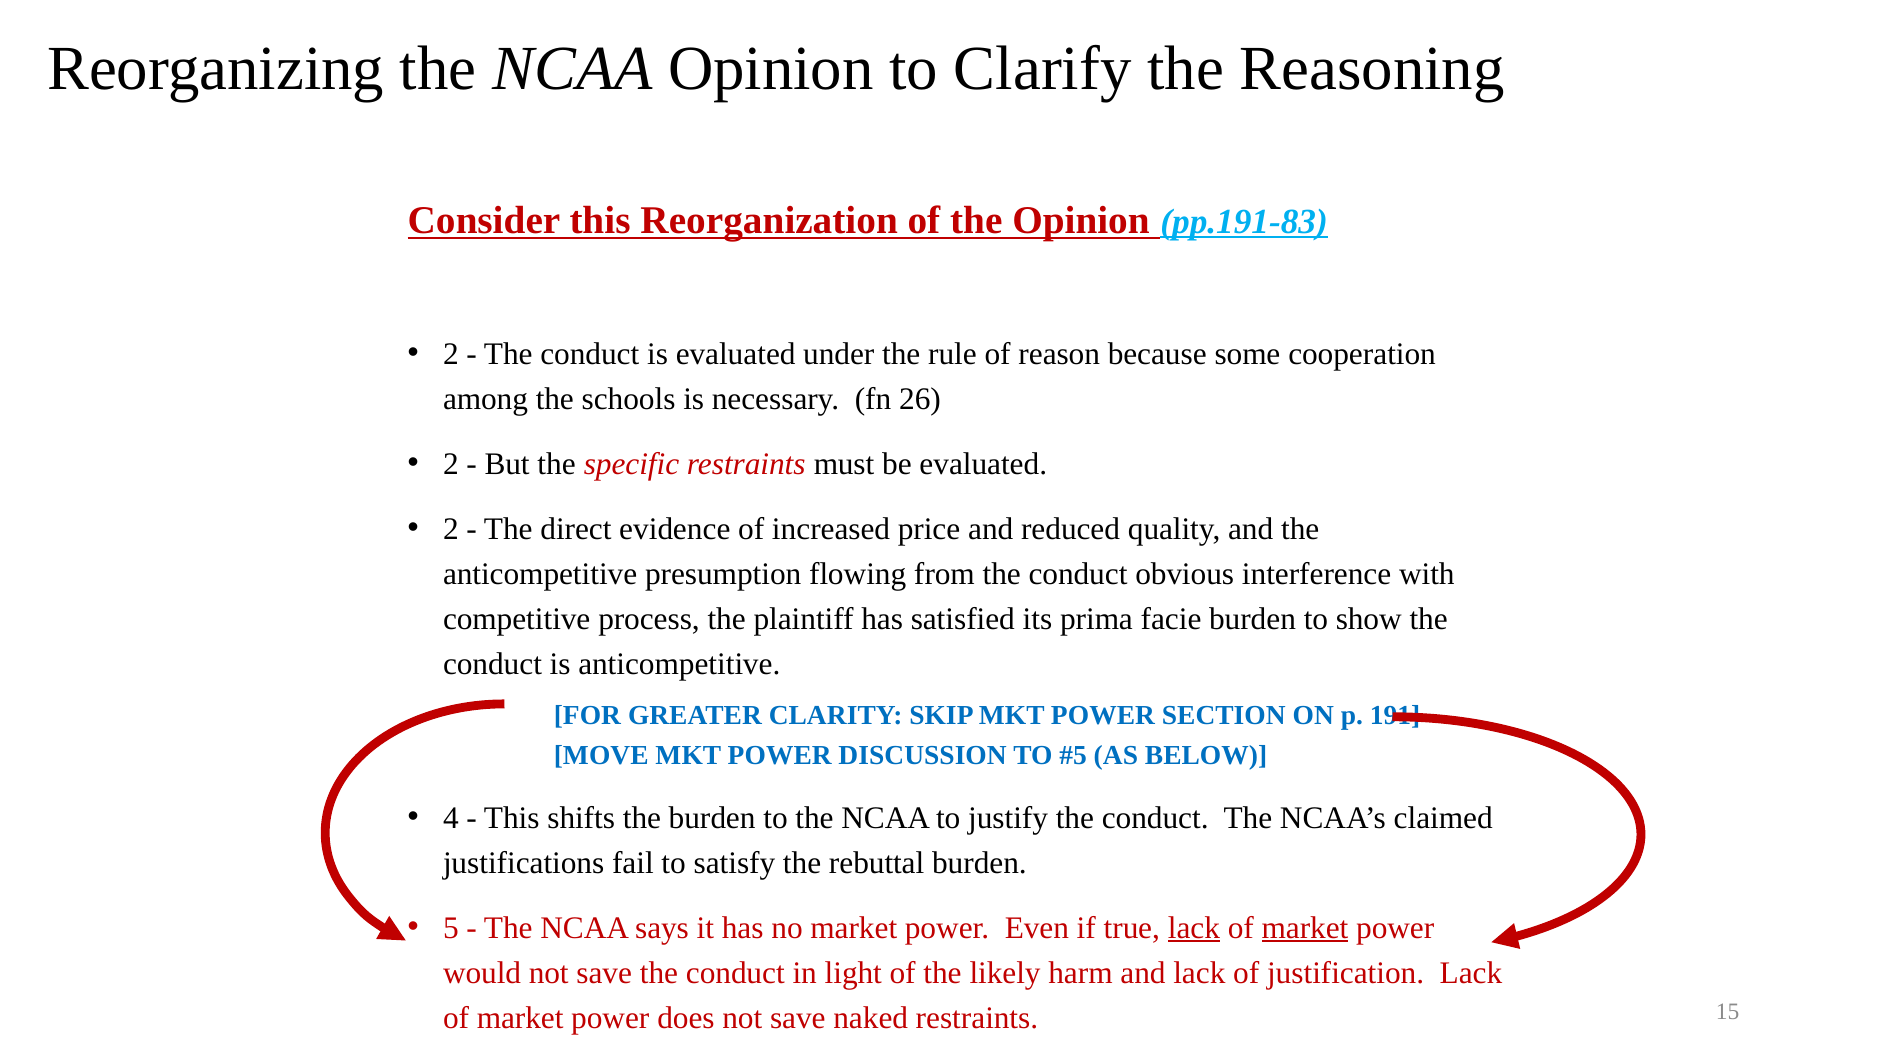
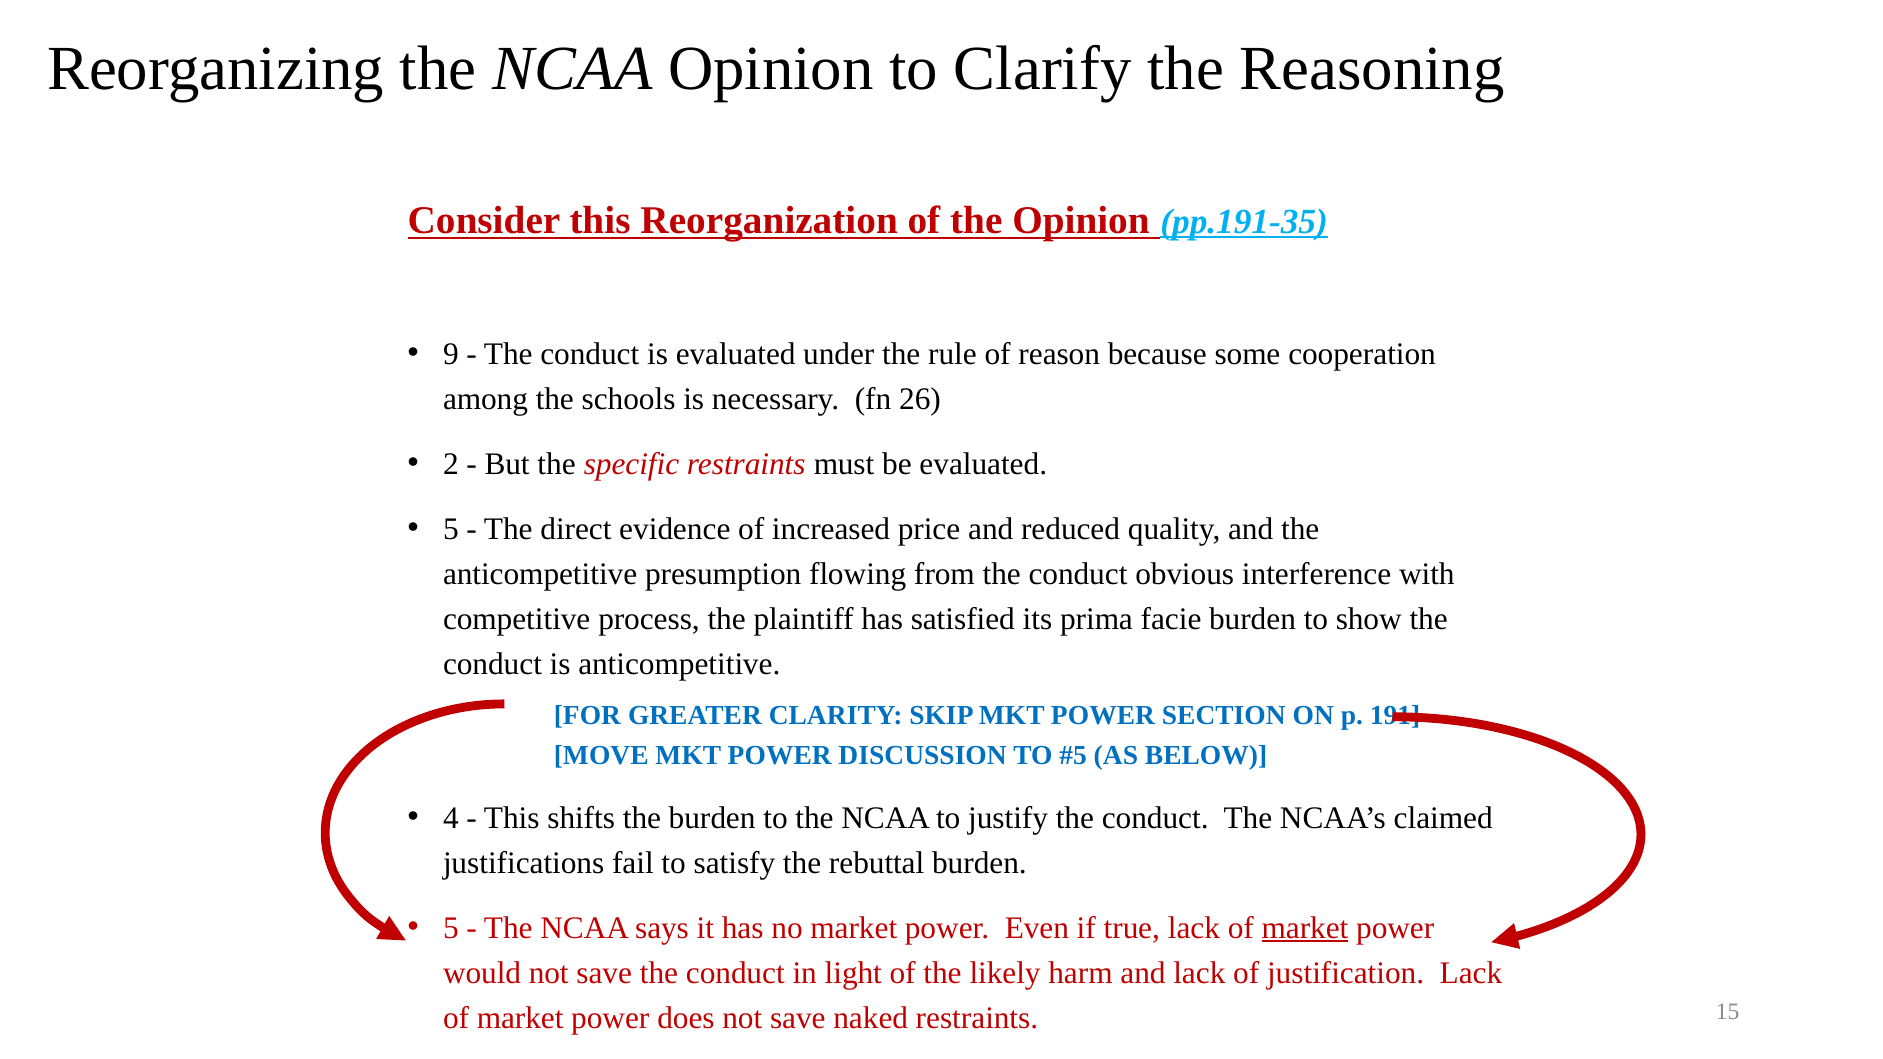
pp.191-83: pp.191-83 -> pp.191-35 (1244, 222)
2: 2 -> 9 (451, 354)
2: 2 -> 5 (451, 529)
lack underline: present -> none (1194, 928)
